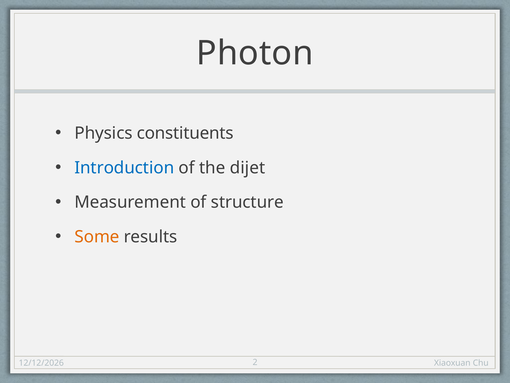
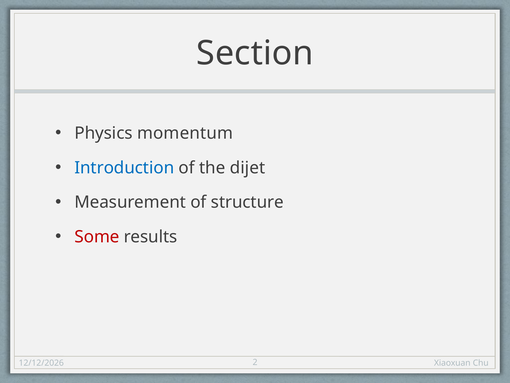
Photon: Photon -> Section (255, 53)
constituents: constituents -> momentum (185, 133)
Some colour: orange -> red (97, 237)
